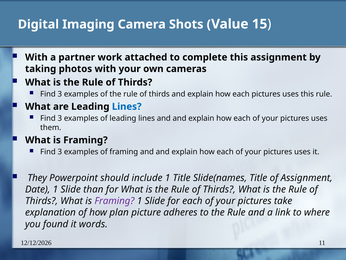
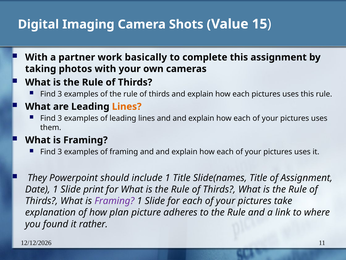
attached: attached -> basically (146, 57)
Lines colour: blue -> orange (127, 106)
than: than -> print (93, 189)
words: words -> rather (93, 224)
